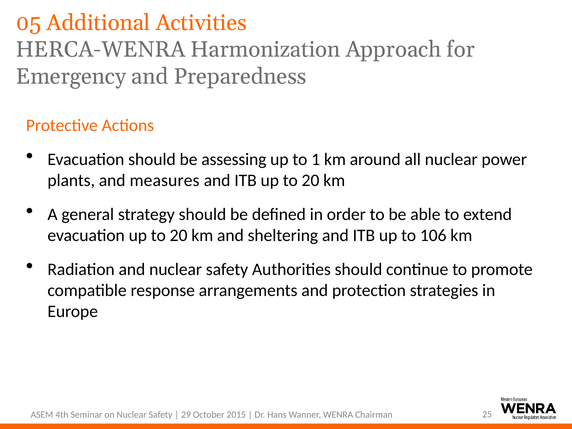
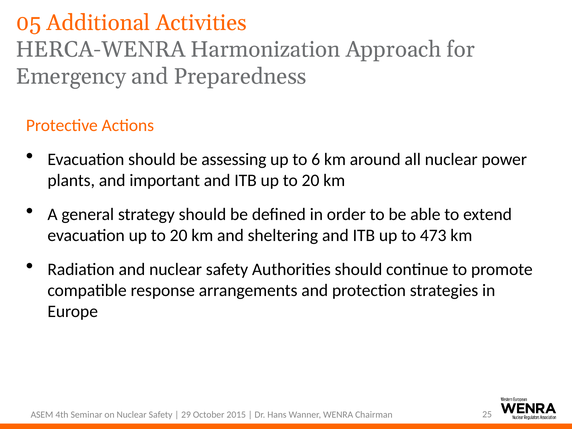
1: 1 -> 6 (316, 159)
measures: measures -> important (165, 180)
106: 106 -> 473 (433, 235)
